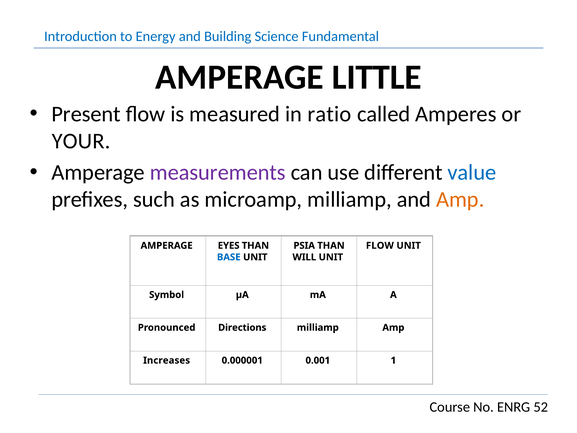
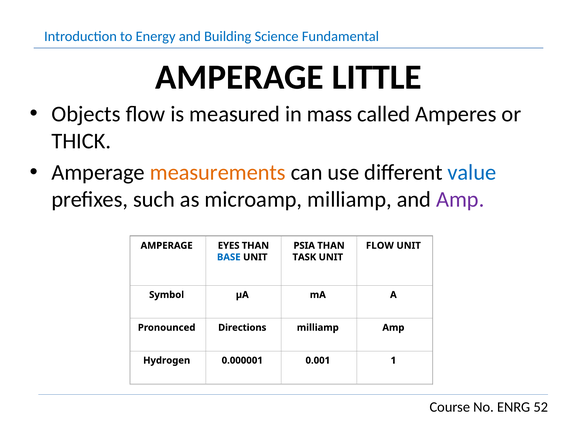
Present: Present -> Objects (86, 114)
ratio: ratio -> mass (330, 114)
YOUR: YOUR -> THICK (81, 141)
measurements colour: purple -> orange (218, 172)
Amp colour: orange -> purple (460, 199)
WILL: WILL -> TASK (304, 257)
Increases: Increases -> Hydrogen (167, 360)
